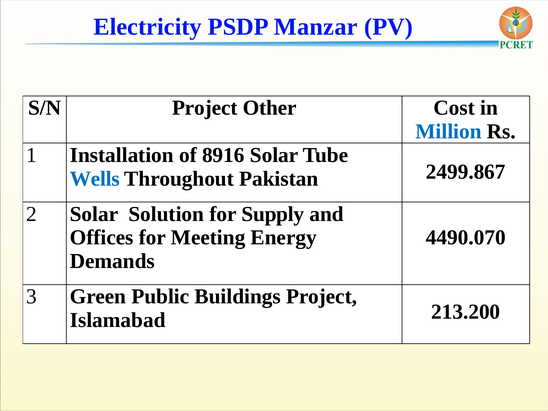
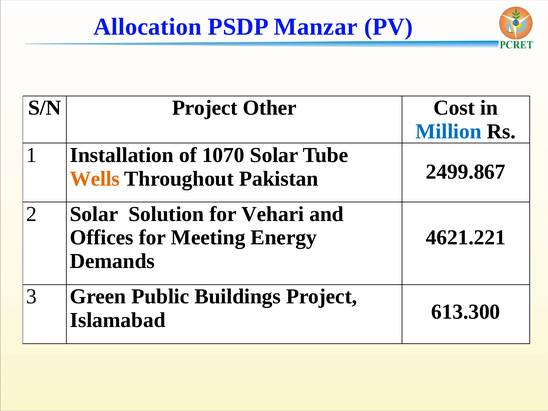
Electricity: Electricity -> Allocation (148, 27)
8916: 8916 -> 1070 (223, 155)
Wells colour: blue -> orange (95, 179)
Supply: Supply -> Vehari (273, 214)
4490.070: 4490.070 -> 4621.221 (466, 238)
213.200: 213.200 -> 613.300 (466, 312)
